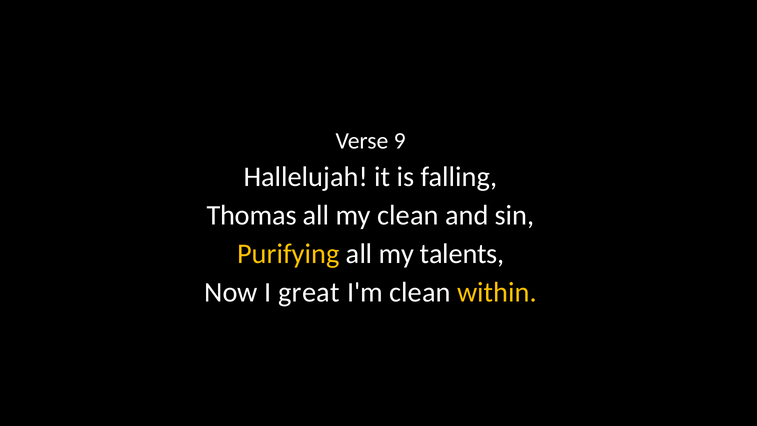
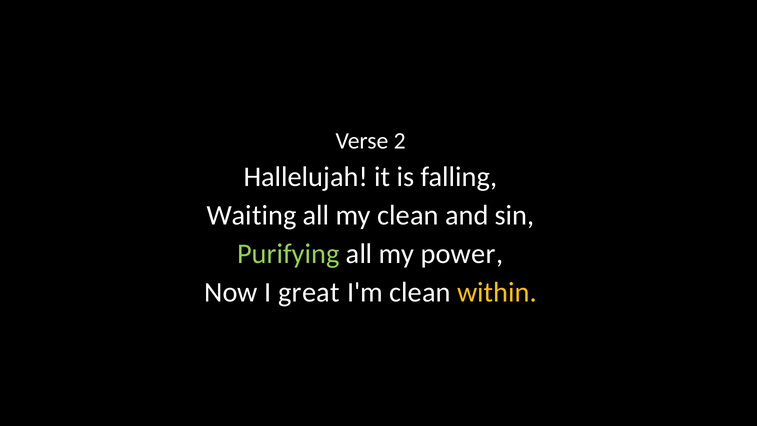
9: 9 -> 2 (400, 141)
Thomas: Thomas -> Waiting (251, 215)
Purifying colour: yellow -> light green (288, 254)
talents: talents -> power (462, 254)
